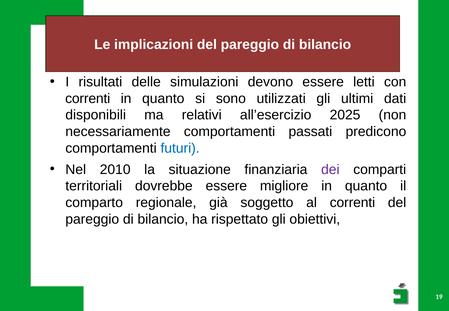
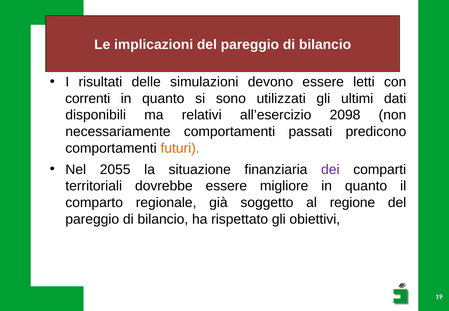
2025: 2025 -> 2098 (345, 115)
futuri colour: blue -> orange (180, 148)
2010: 2010 -> 2055 (115, 169)
al correnti: correnti -> regione (352, 203)
